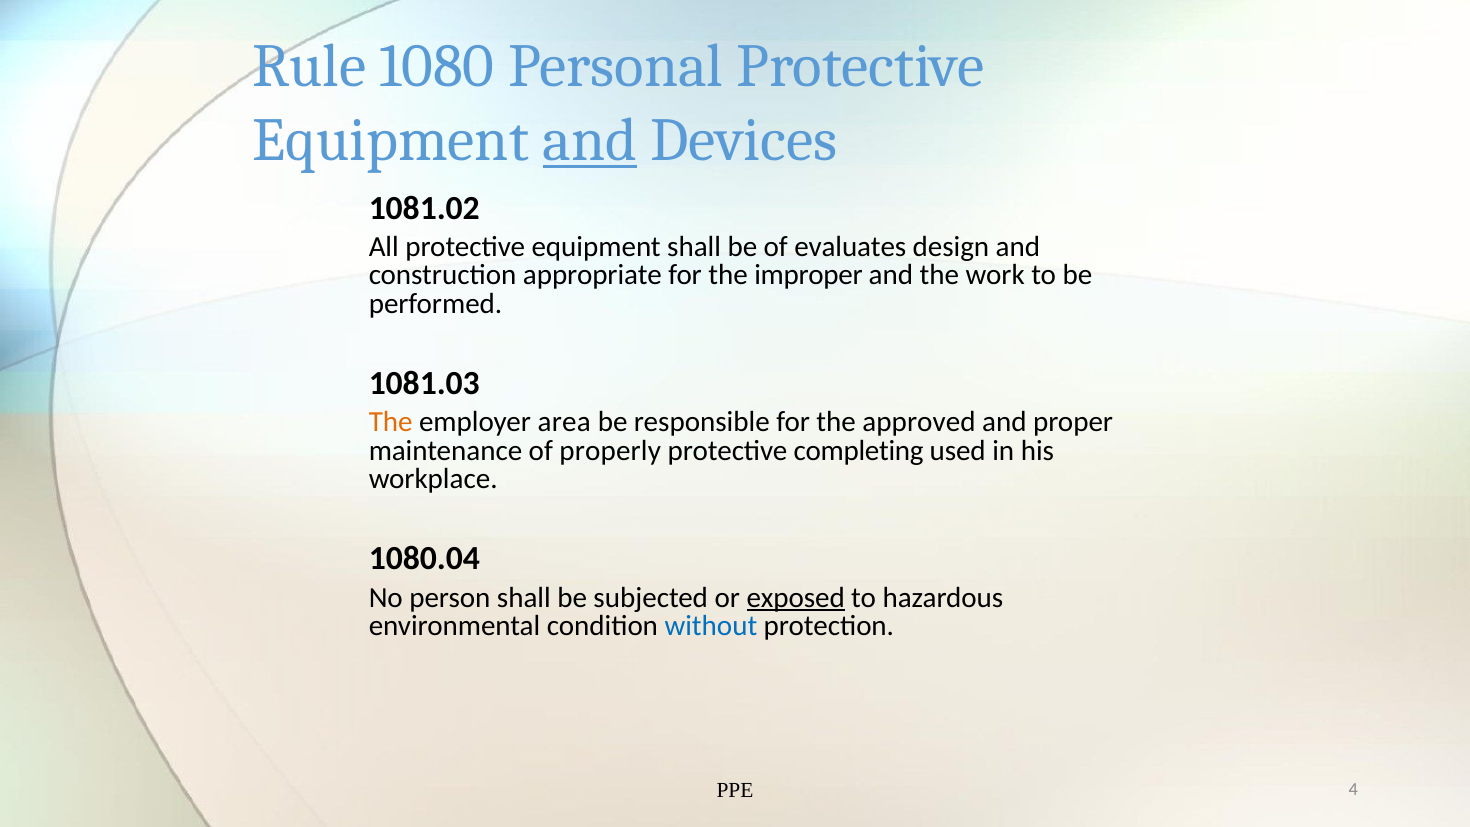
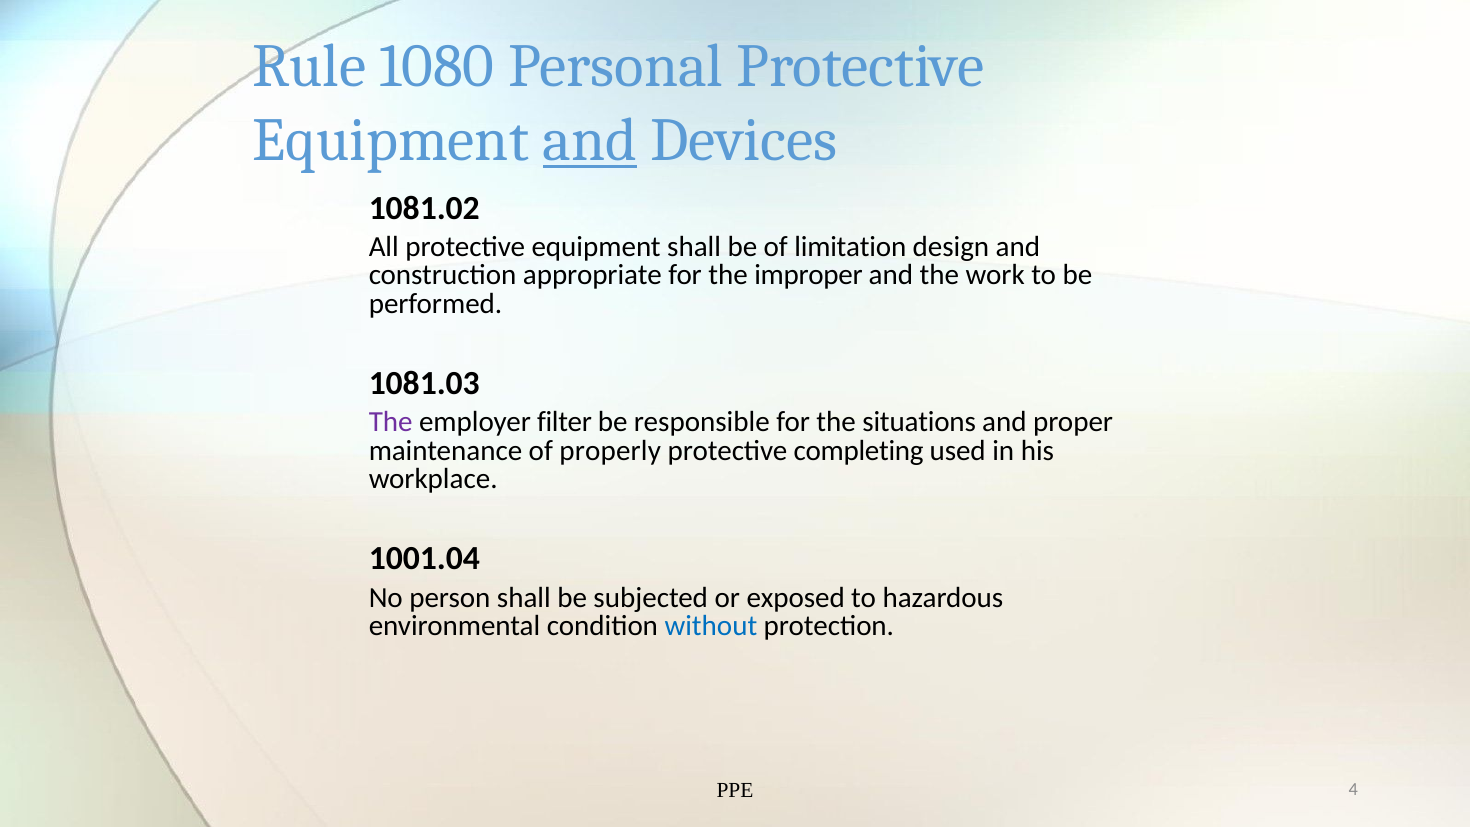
evaluates: evaluates -> limitation (850, 247)
The colour: orange -> purple (391, 422)
area: area -> filter (565, 422)
approved: approved -> situations (919, 422)
1080.04: 1080.04 -> 1001.04 (424, 558)
exposed underline: present -> none (796, 597)
